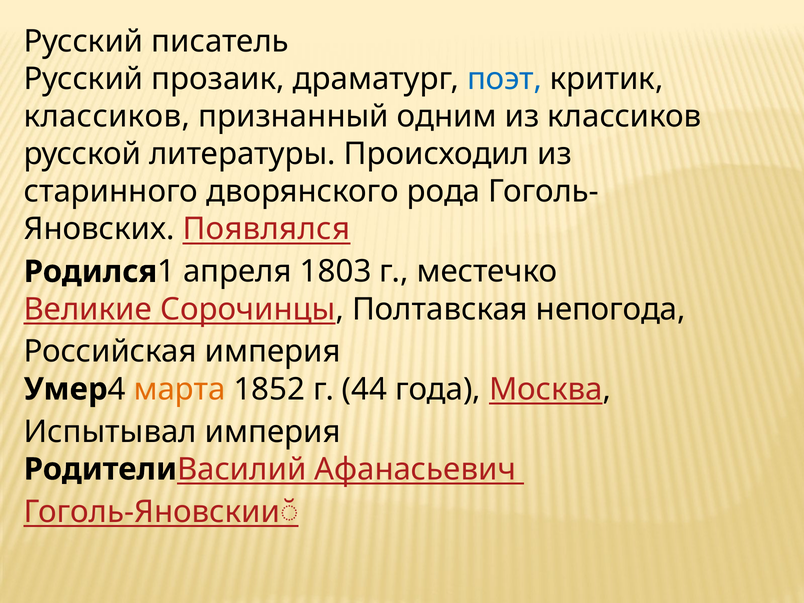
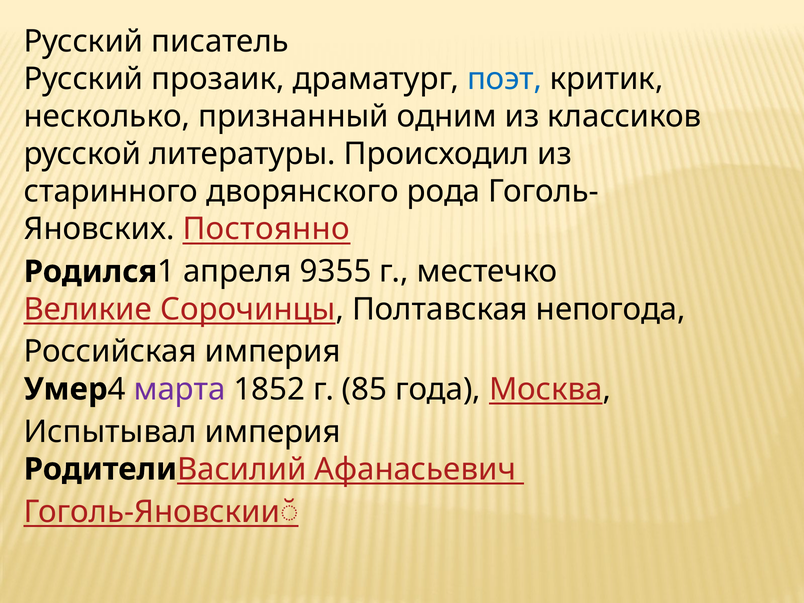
классиков: классиков -> несколько (107, 117)
Появлялся: Появлялся -> Постоянно (266, 229)
1803: 1803 -> 9355 (336, 272)
марта colour: orange -> purple (180, 389)
44: 44 -> 85 (365, 389)
